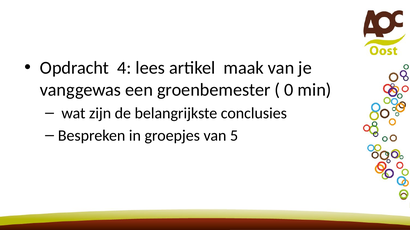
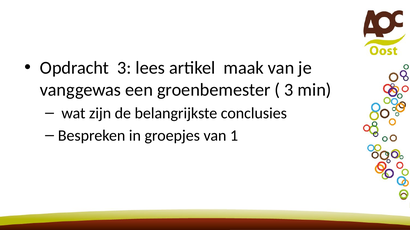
Opdracht 4: 4 -> 3 (124, 68)
0: 0 -> 3 (289, 90)
5: 5 -> 1 (234, 136)
